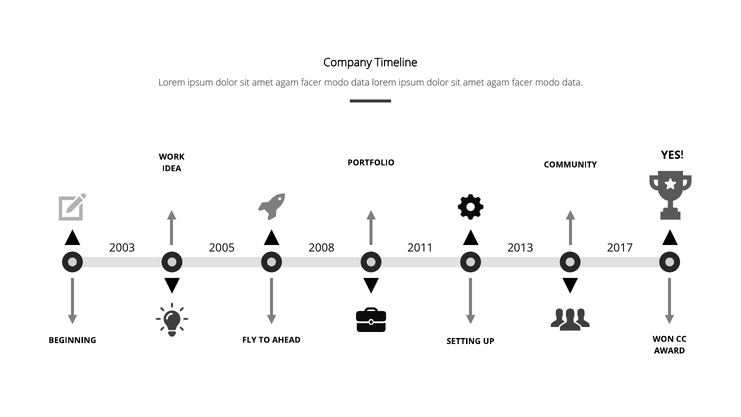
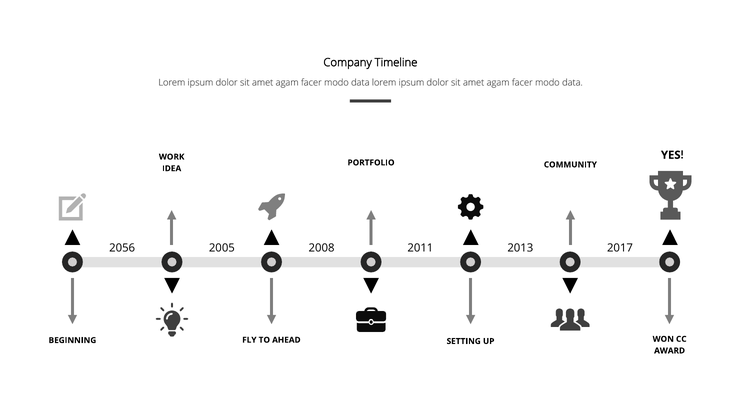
2003: 2003 -> 2056 (122, 248)
